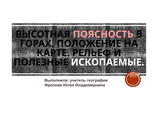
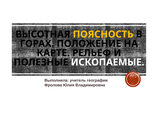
ПОЯСНОСТЬ colour: pink -> yellow (103, 34)
